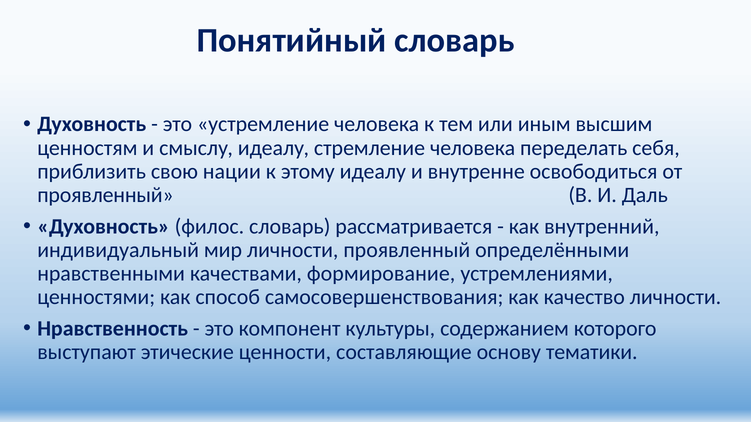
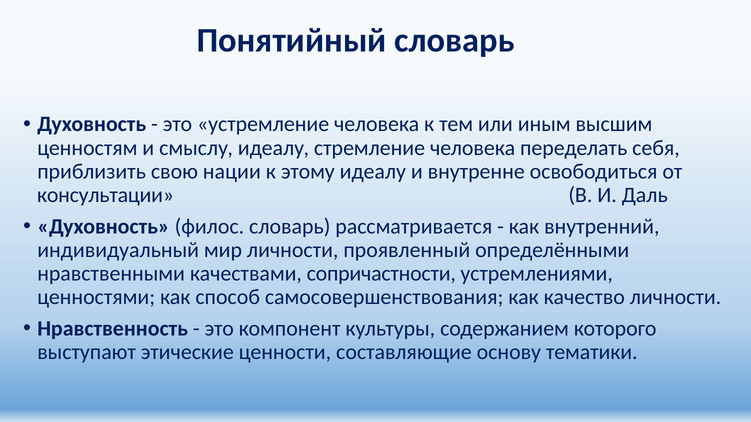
проявленный: проявленный -> консультации (105, 195)
формирование: формирование -> сопричастности (381, 274)
